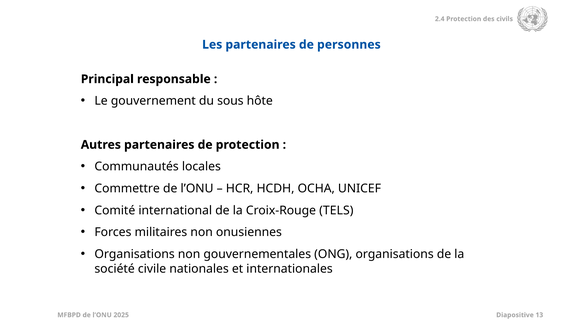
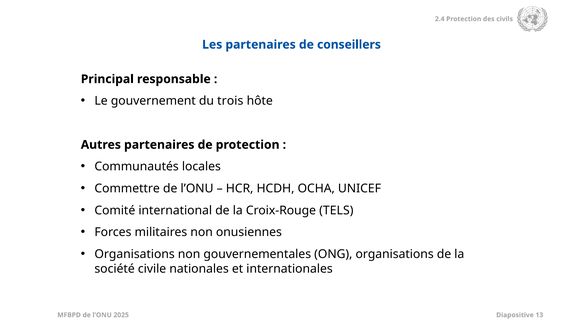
personnes: personnes -> conseillers (349, 45)
sous: sous -> trois (230, 101)
